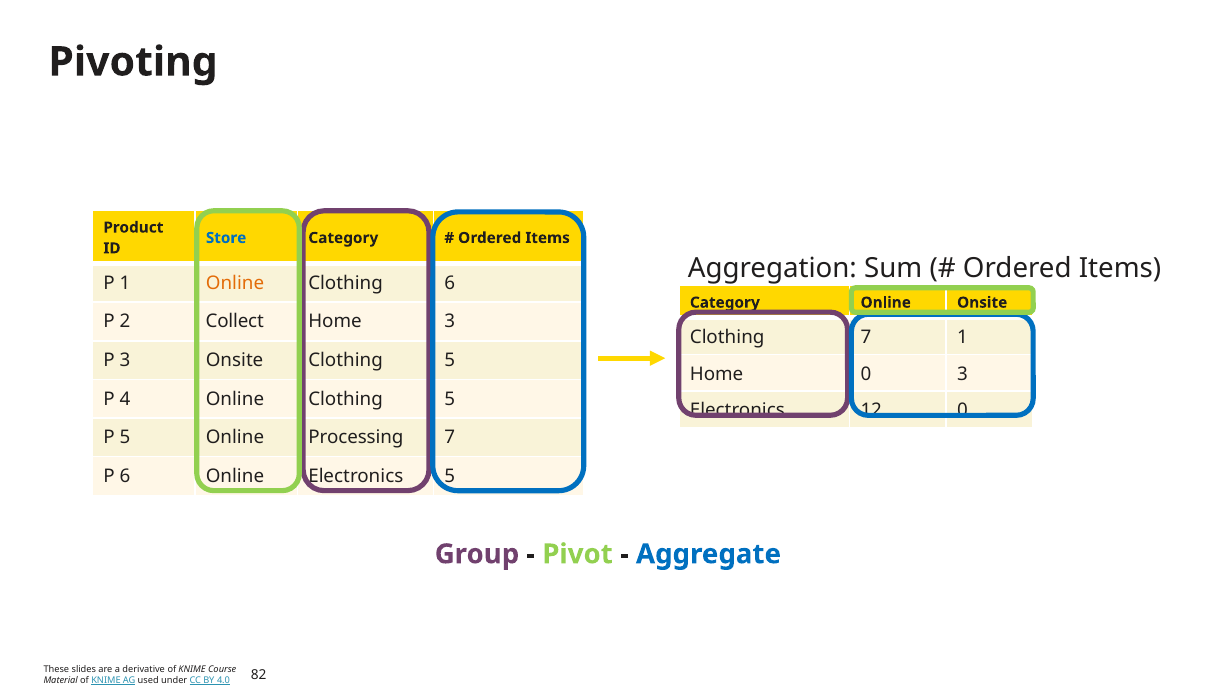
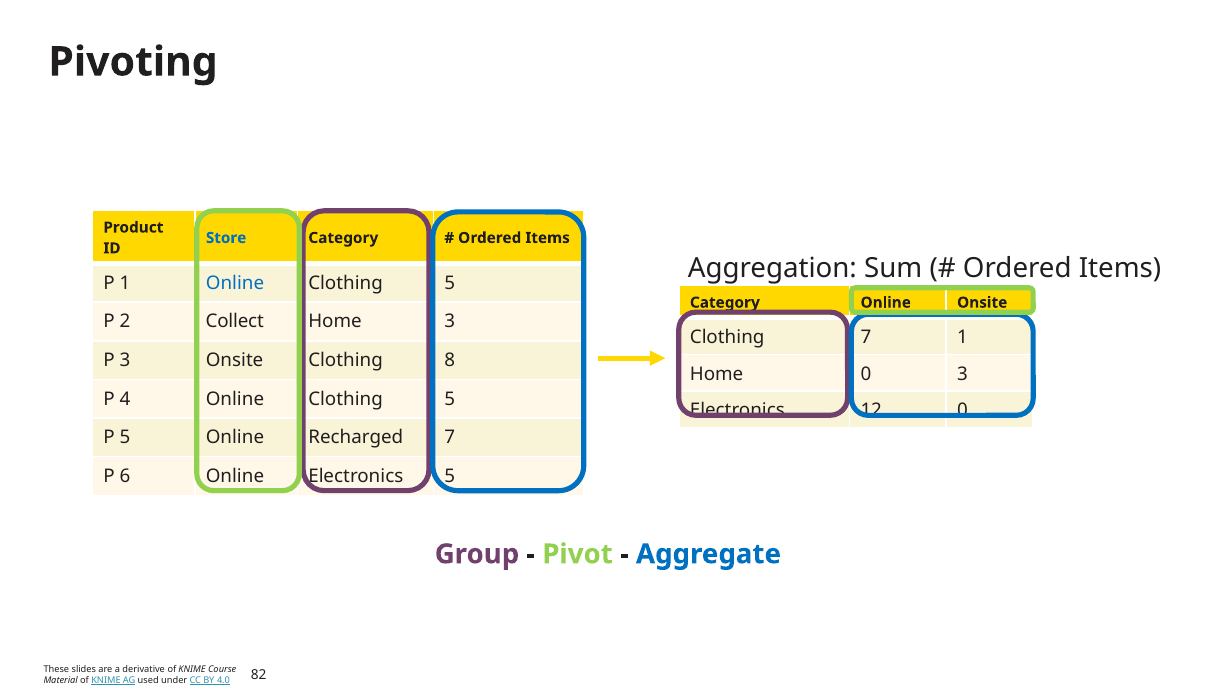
Online colour: orange -> blue (235, 283)
6: 6 -> 5 (450, 283)
Onsite Clothing 5: 5 -> 8 (450, 360)
Processing: Processing -> Recharged (356, 437)
